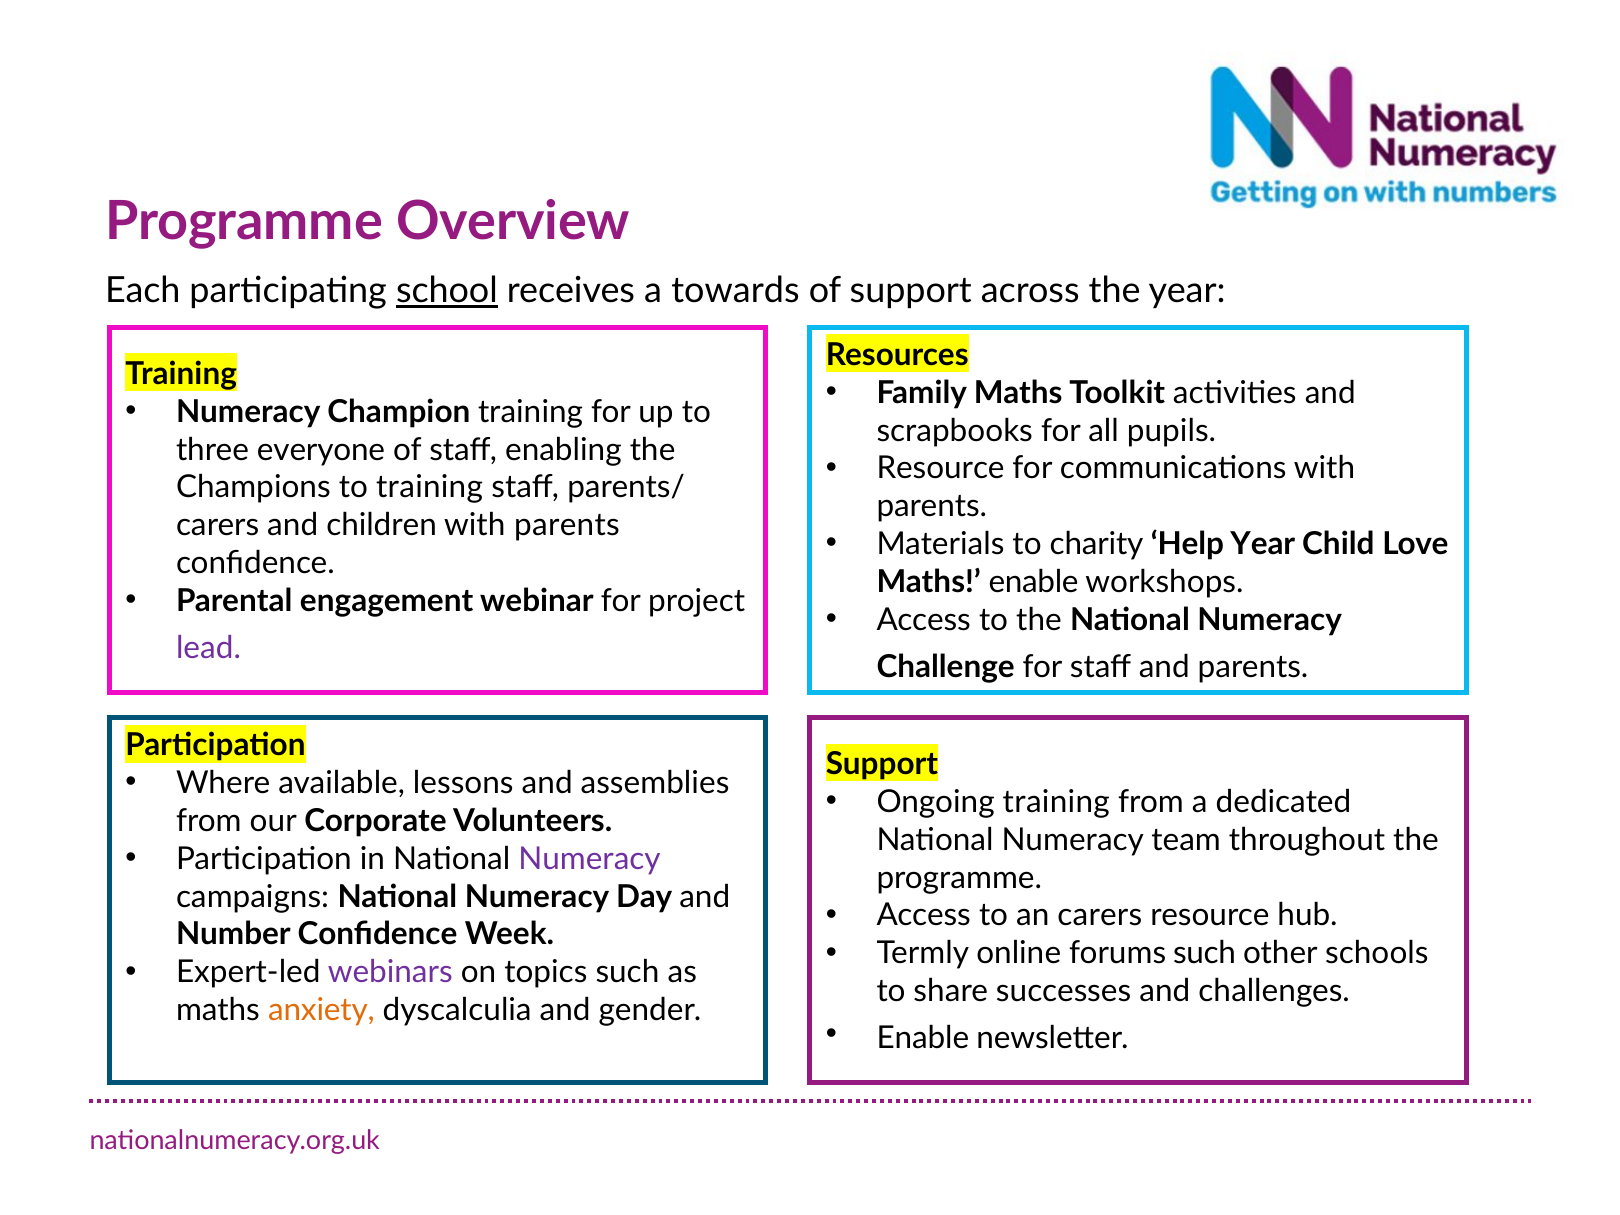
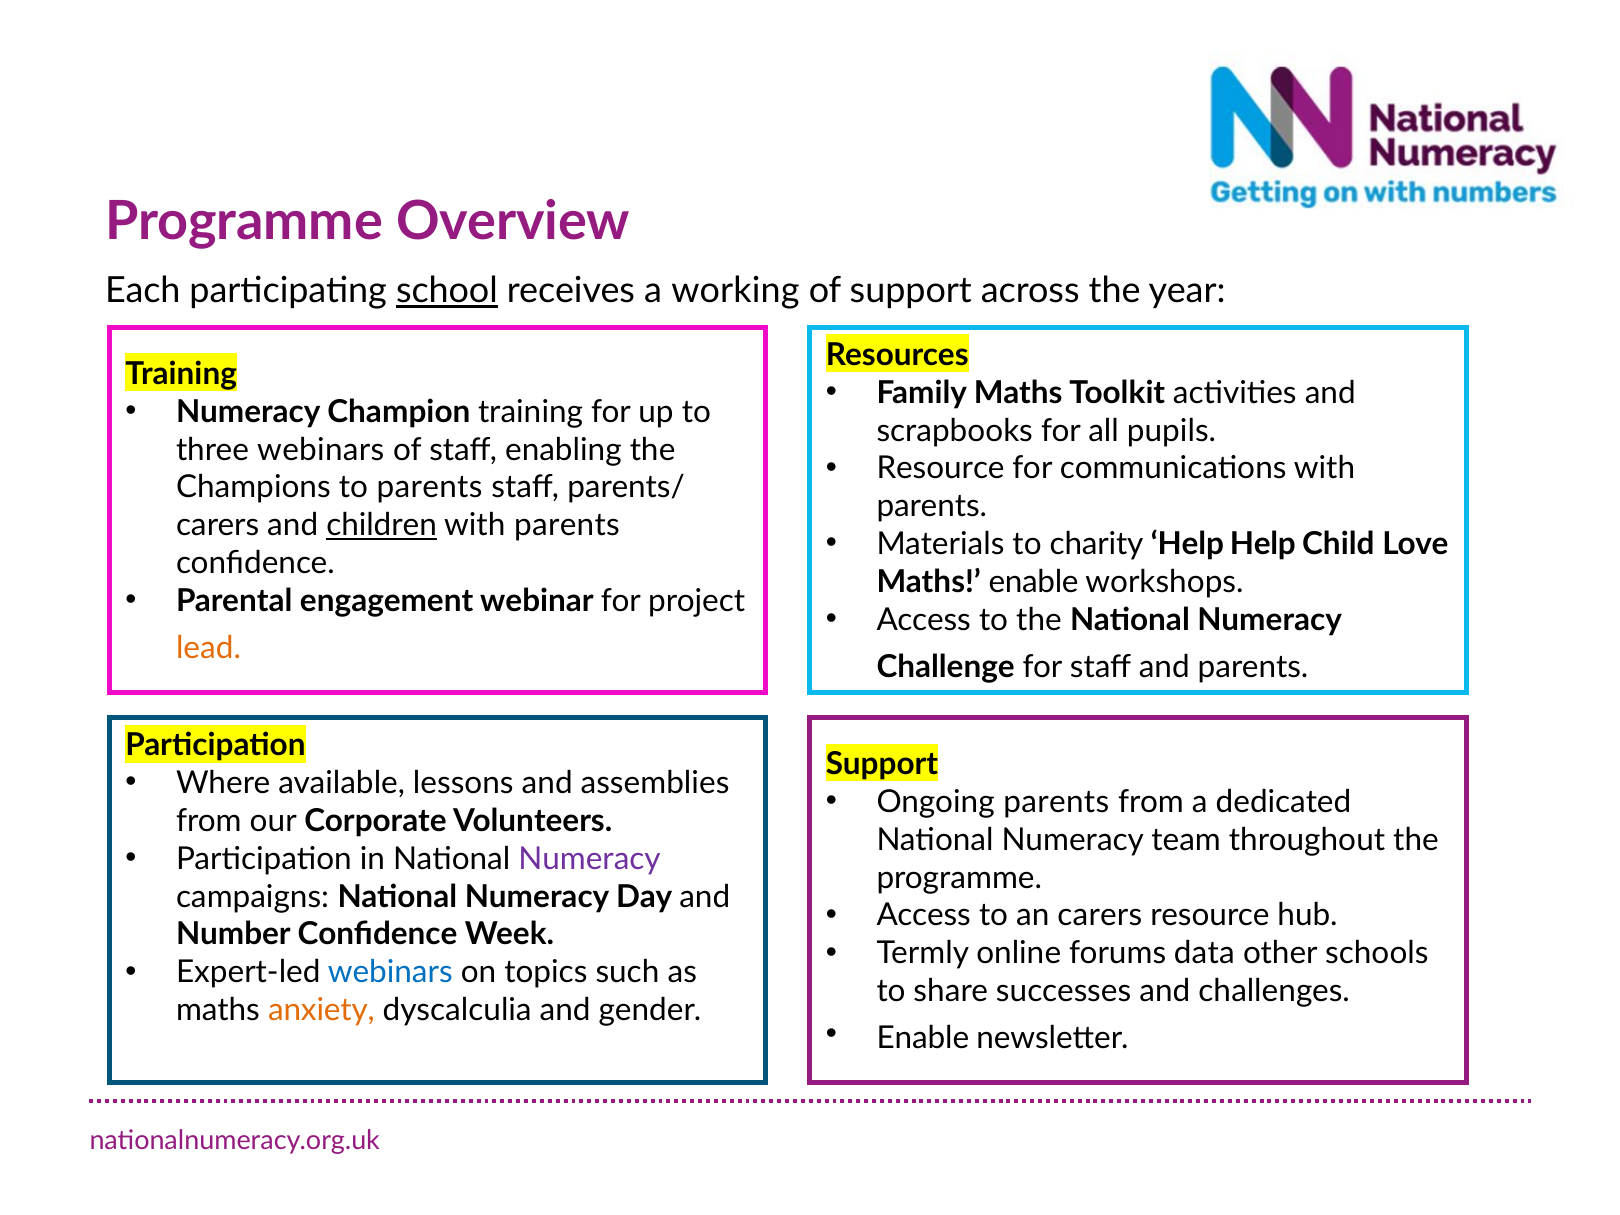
towards: towards -> working (735, 291)
three everyone: everyone -> webinars (321, 450)
to training: training -> parents (429, 487)
children underline: none -> present (382, 525)
Help Year: Year -> Help (1263, 544)
lead colour: purple -> orange (208, 648)
Ongoing training: training -> parents (1056, 802)
forums such: such -> data (1204, 953)
webinars colour: purple -> blue (390, 972)
